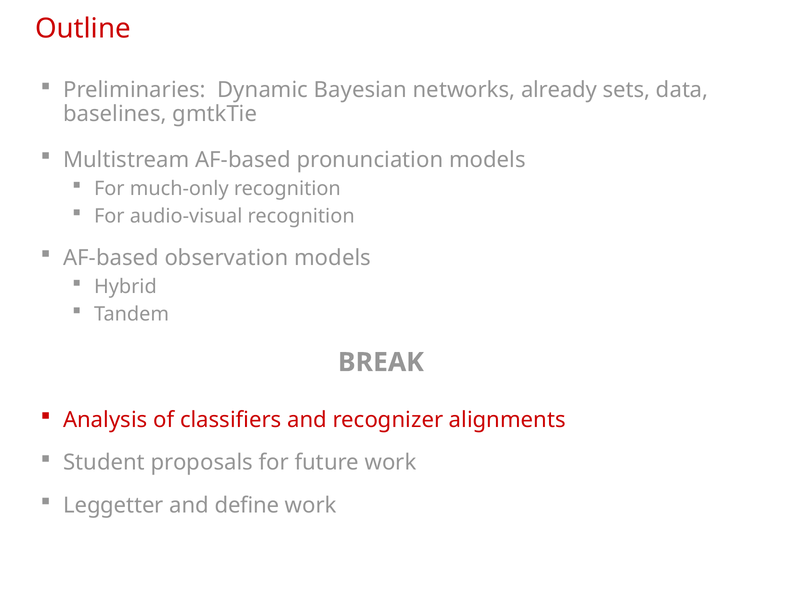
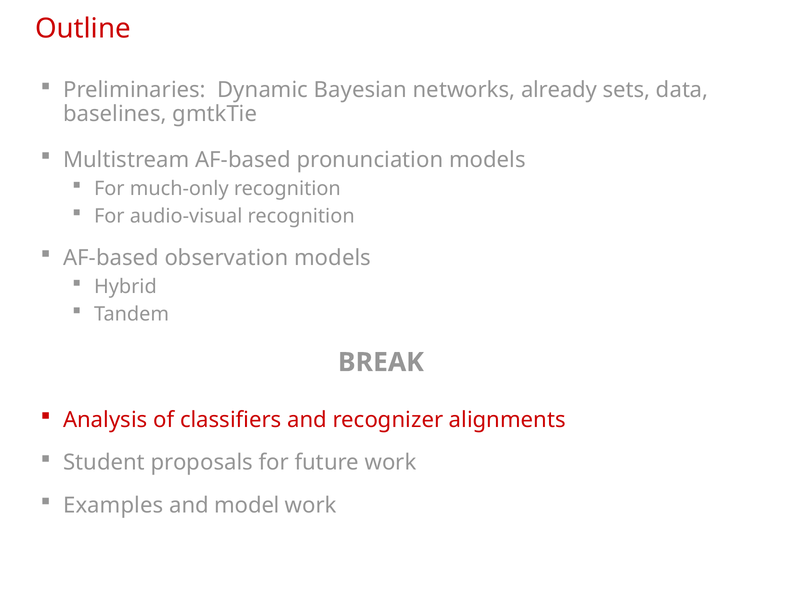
Leggetter: Leggetter -> Examples (113, 505)
define: define -> model (247, 505)
